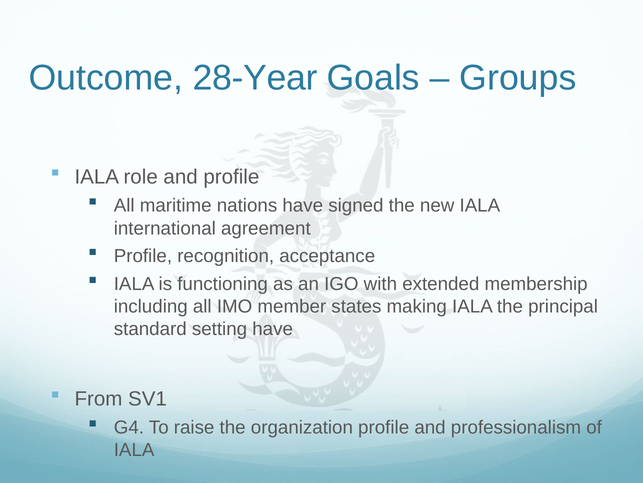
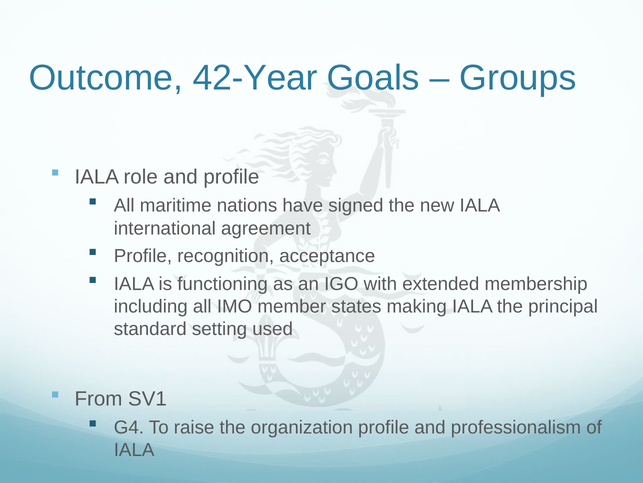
28-Year: 28-Year -> 42-Year (255, 78)
setting have: have -> used (273, 329)
